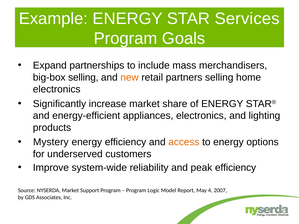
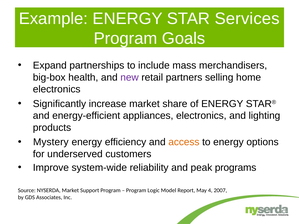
big-box selling: selling -> health (83, 77)
new colour: orange -> purple (130, 77)
peak efficiency: efficiency -> programs (236, 168)
